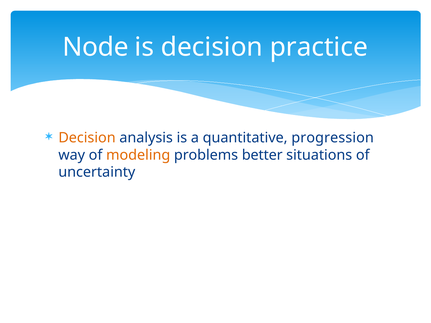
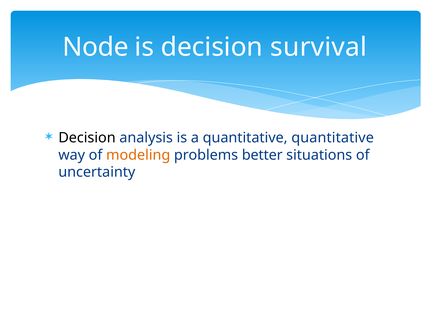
practice: practice -> survival (319, 47)
Decision colour: orange -> black (87, 138)
quantitative progression: progression -> quantitative (333, 138)
